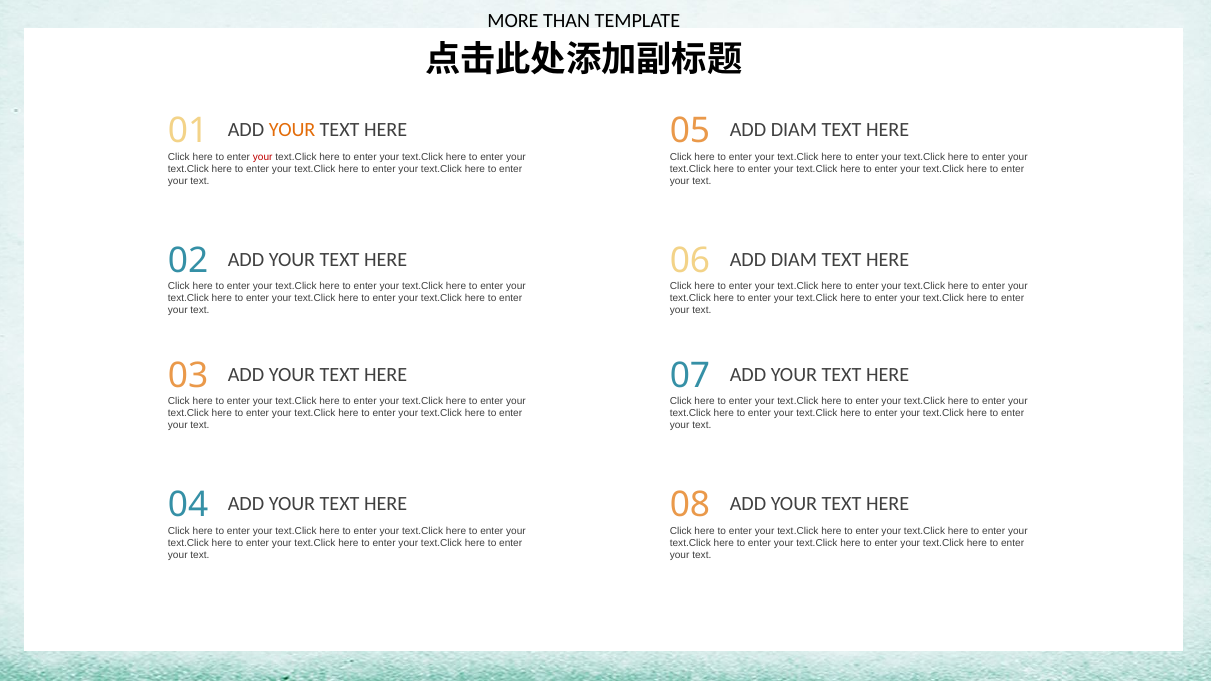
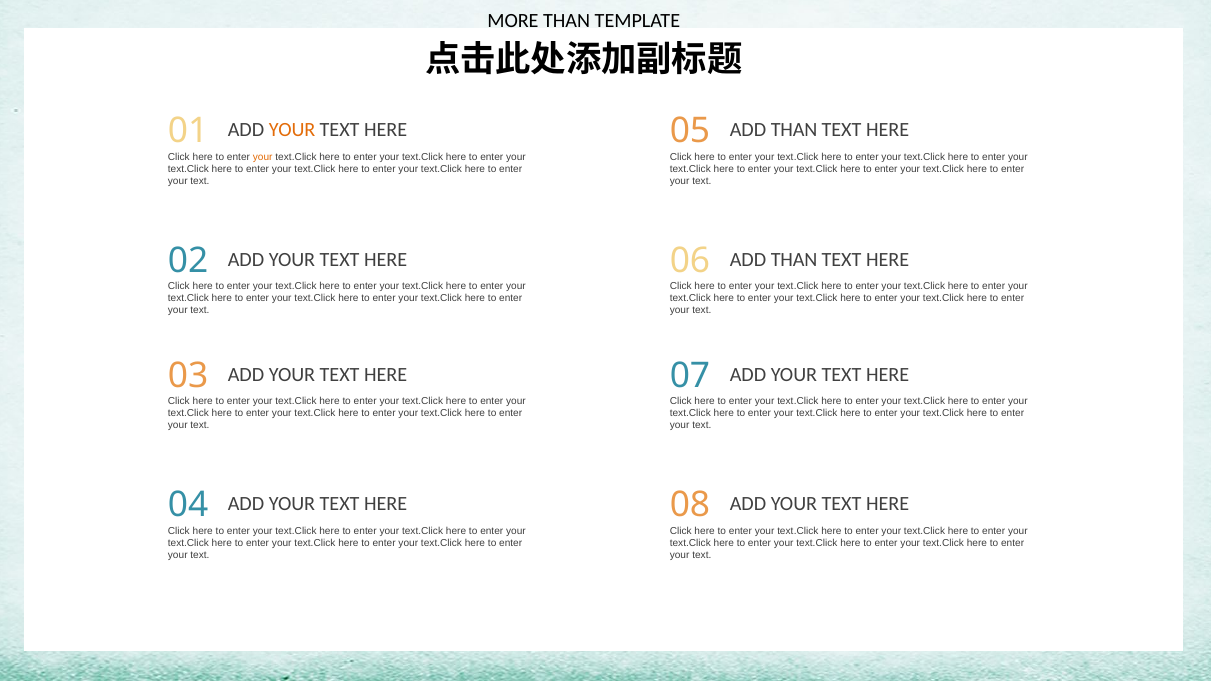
DIAM: DIAM -> THAN (794, 130)
your colour: red -> orange (263, 157)
DIAM: DIAM -> THAN (794, 260)
